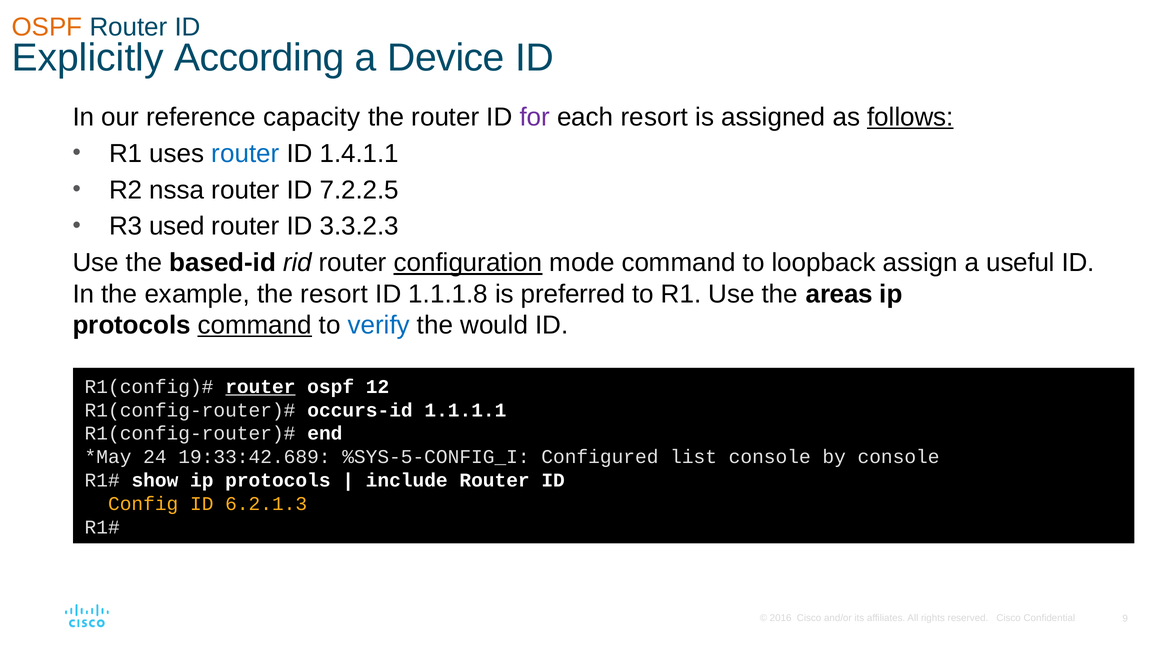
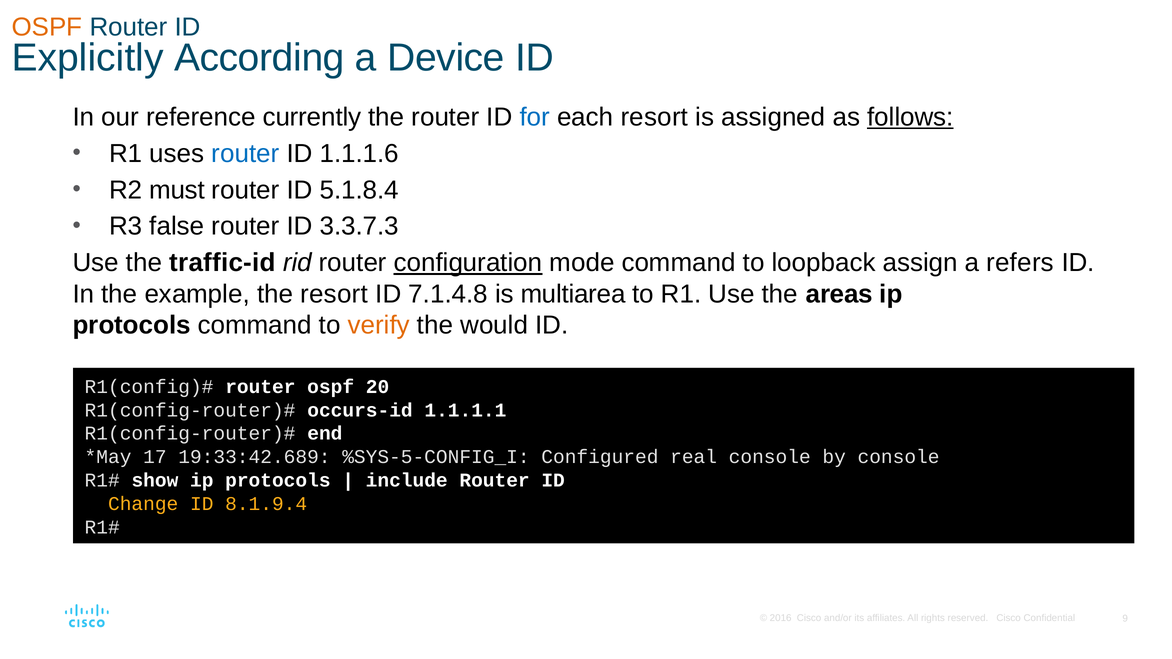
capacity: capacity -> currently (312, 117)
for colour: purple -> blue (535, 117)
1.4.1.1: 1.4.1.1 -> 1.1.1.6 (359, 154)
nssa: nssa -> must (177, 190)
7.2.2.5: 7.2.2.5 -> 5.1.8.4 (359, 190)
used: used -> false (177, 226)
3.3.2.3: 3.3.2.3 -> 3.3.7.3 (359, 226)
based-id: based-id -> traffic-id (222, 263)
useful: useful -> refers (1020, 263)
1.1.1.8: 1.1.1.8 -> 7.1.4.8 (448, 294)
preferred: preferred -> multiarea (573, 294)
command underline: present -> none (255, 325)
verify colour: blue -> orange (379, 325)
router underline: present -> none (260, 387)
12: 12 -> 20 (378, 387)
24: 24 -> 17 (155, 457)
list: list -> real (694, 457)
Config: Config -> Change (143, 504)
6.2.1.3: 6.2.1.3 -> 8.1.9.4 (266, 504)
